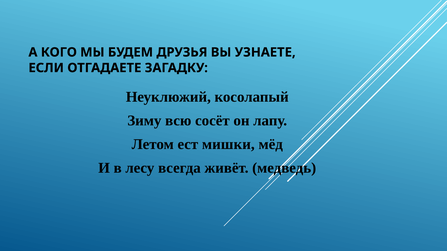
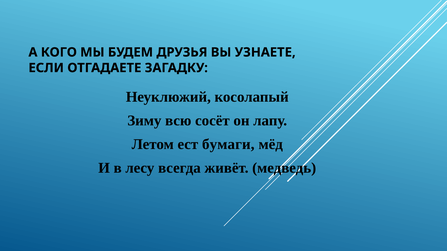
мишки: мишки -> бумаги (228, 144)
